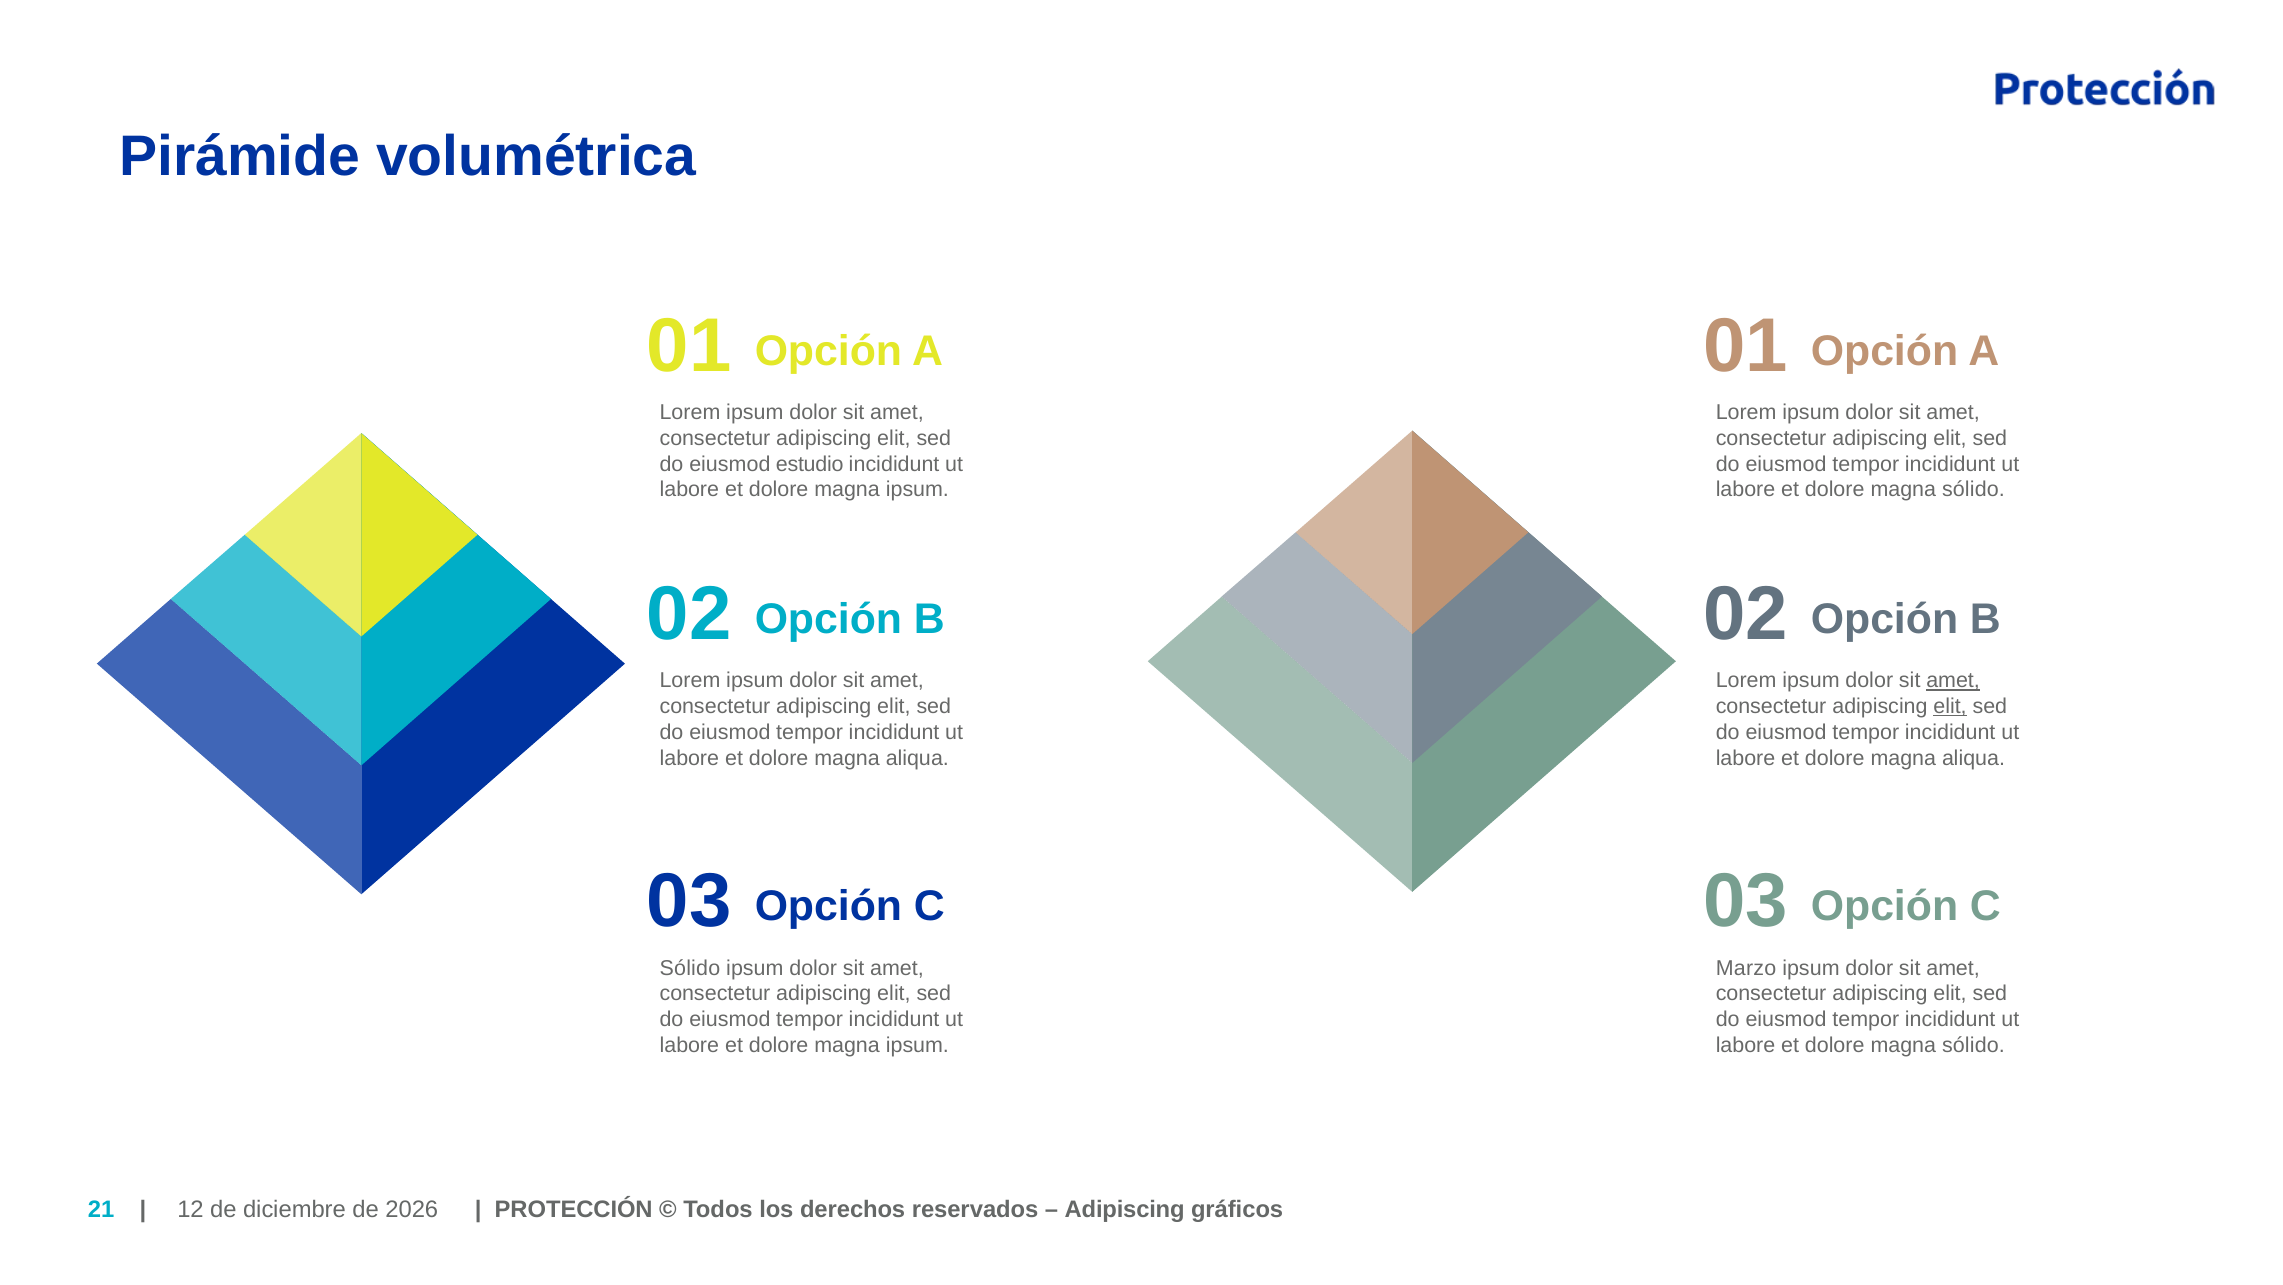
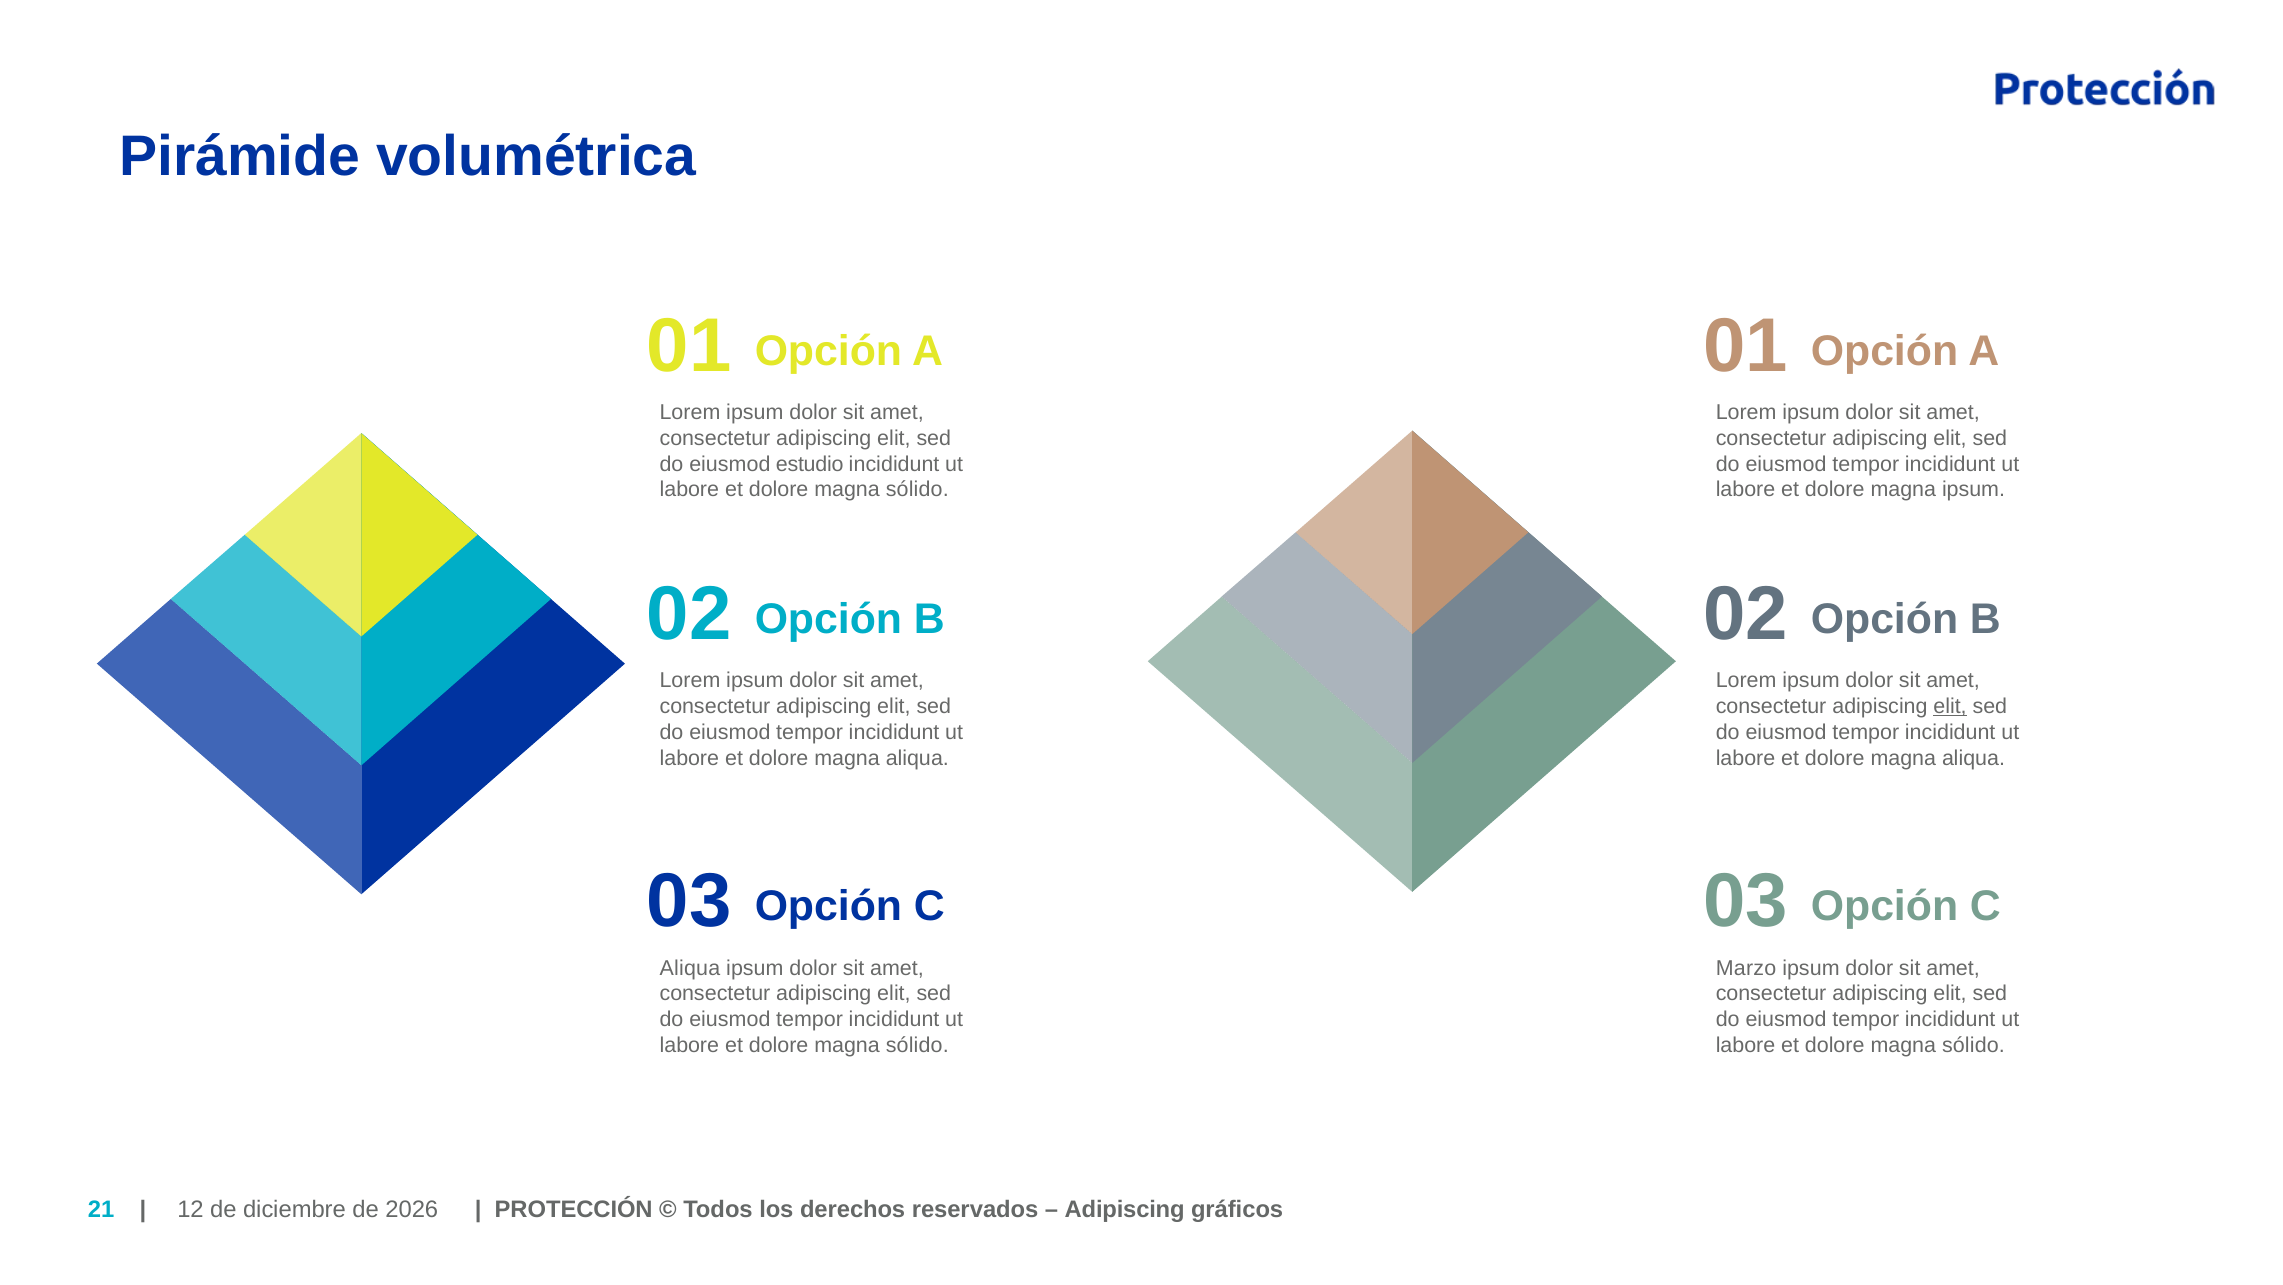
ipsum: ipsum -> sólido (917, 490)
sólido: sólido -> ipsum (1974, 490)
amet underline: present -> none (1953, 680)
Sólido: Sólido -> Aliqua (690, 968)
ipsum: ipsum -> sólido (917, 1045)
